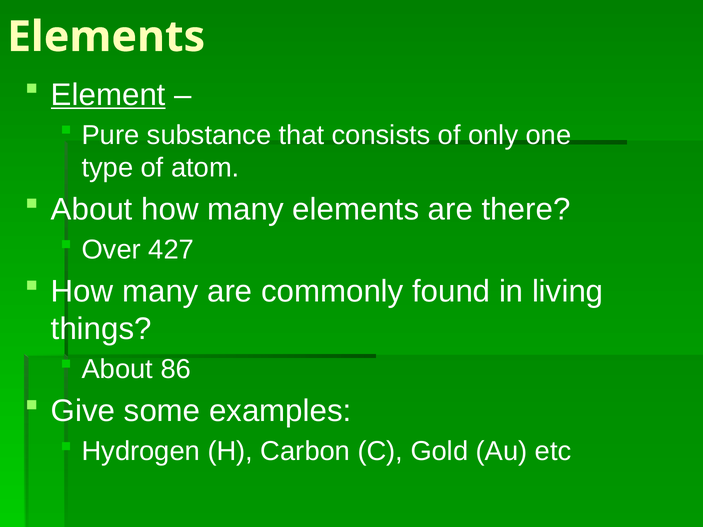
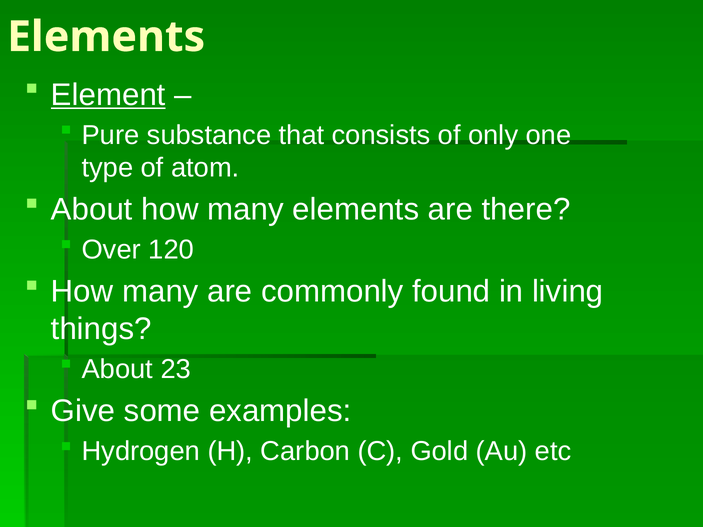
427: 427 -> 120 (171, 250)
86: 86 -> 23 (176, 370)
